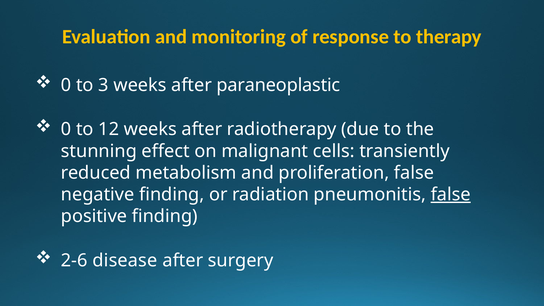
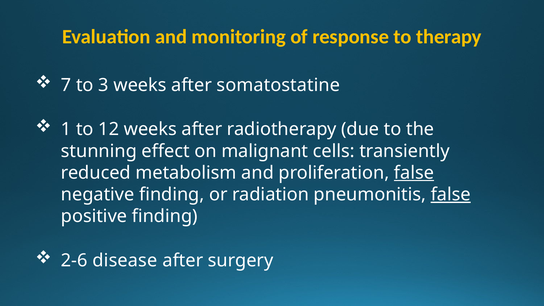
0: 0 -> 7 (66, 85)
paraneoplastic: paraneoplastic -> somatostatine (278, 85)
0: 0 -> 1 (66, 129)
false underline: none -> present (414, 173)
